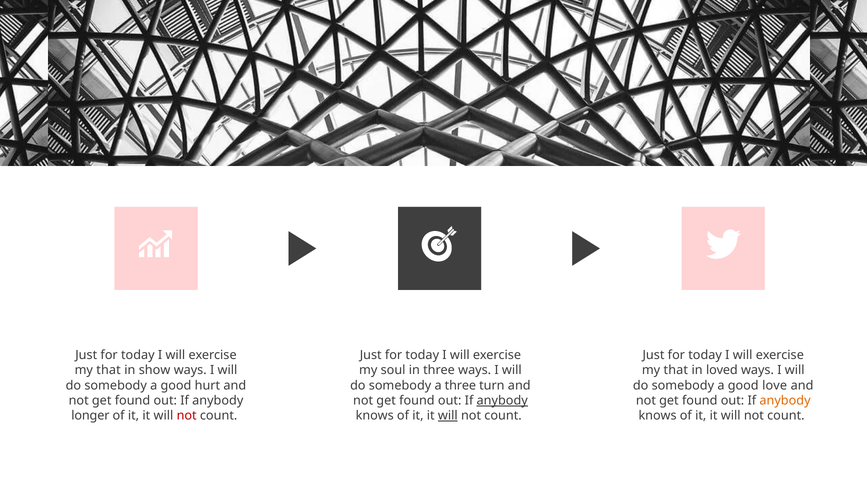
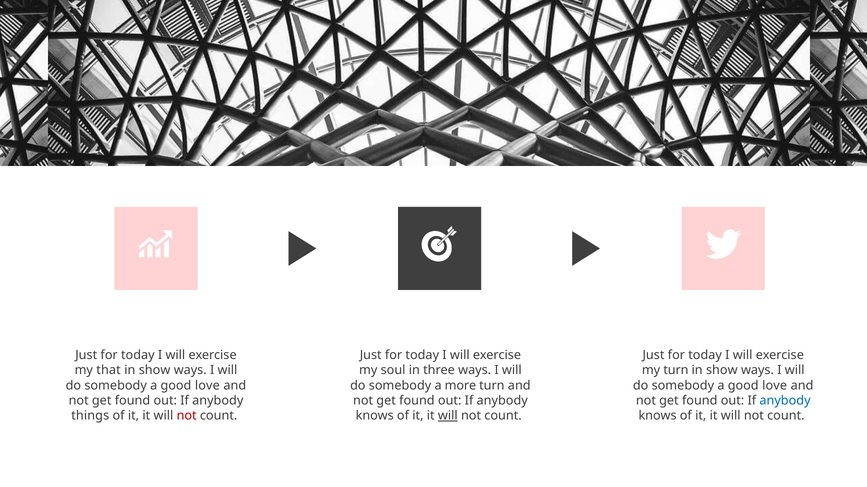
that: that -> turn (676, 371)
loved: loved -> show (722, 371)
hurt: hurt -> love (207, 386)
a three: three -> more (460, 386)
anybody underline: present -> none (502, 401)
anybody colour: orange -> blue (785, 401)
longer: longer -> things (90, 416)
